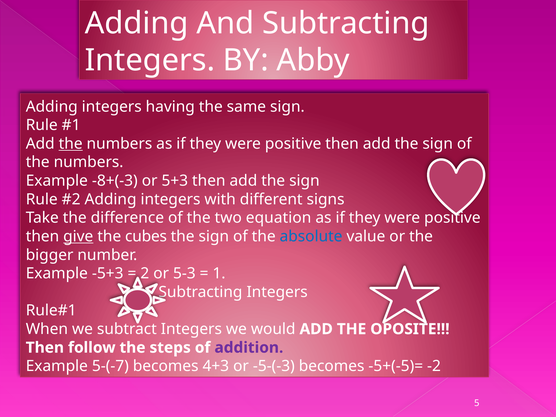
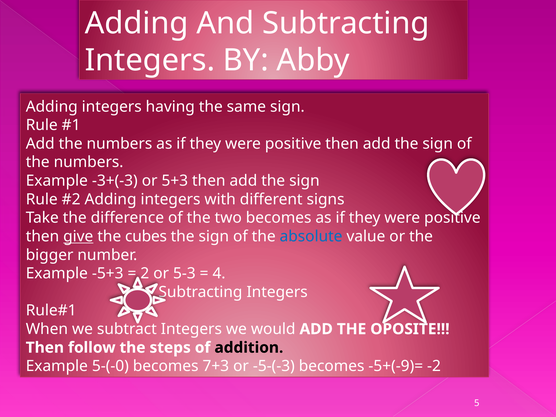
the underline: present -> none (71, 144)
-8+(-3: -8+(-3 -> -3+(-3 (115, 181)
two equation: equation -> becomes (279, 218)
1: 1 -> 4 (219, 273)
addition colour: purple -> black (249, 348)
5-(-7: 5-(-7 -> 5-(-0 (110, 366)
4+3: 4+3 -> 7+3 (216, 366)
-5+(-5)=: -5+(-5)= -> -5+(-9)= (396, 366)
